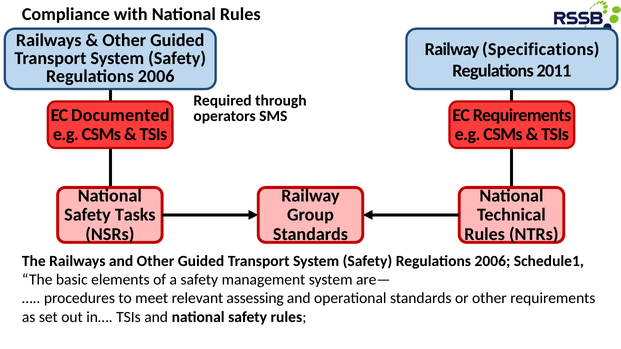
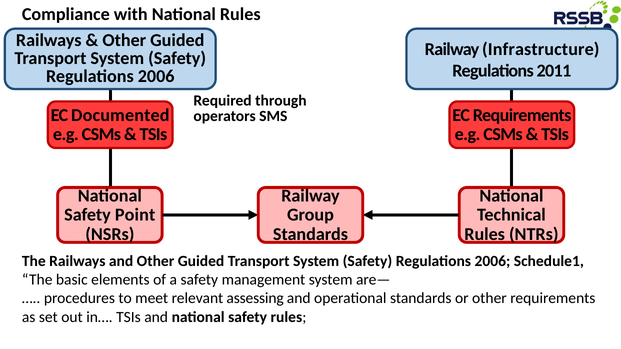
Specifications: Specifications -> Infrastructure (541, 49)
Tasks: Tasks -> Point (135, 215)
